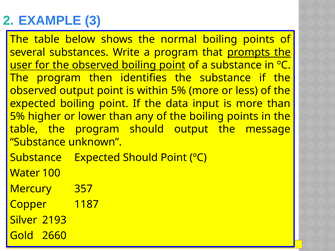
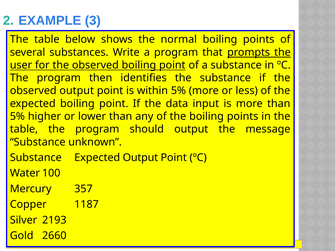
Expected Should: Should -> Output (140, 158)
